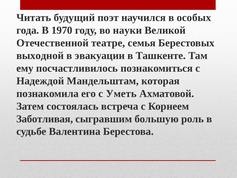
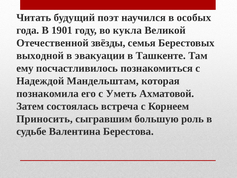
1970: 1970 -> 1901 (62, 30)
науки: науки -> кукла (127, 30)
театре: театре -> звёзды (108, 43)
Заботливая: Заботливая -> Приносить (45, 119)
